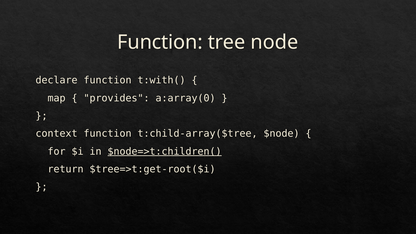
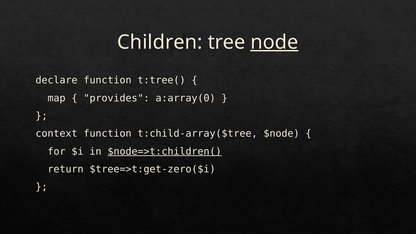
Function: Function -> Children (160, 42)
node underline: none -> present (274, 42)
t:with(: t:with( -> t:tree( (162, 80)
$tree=>t:get-root($i: $tree=>t:get-root($i -> $tree=>t:get-zero($i (153, 169)
